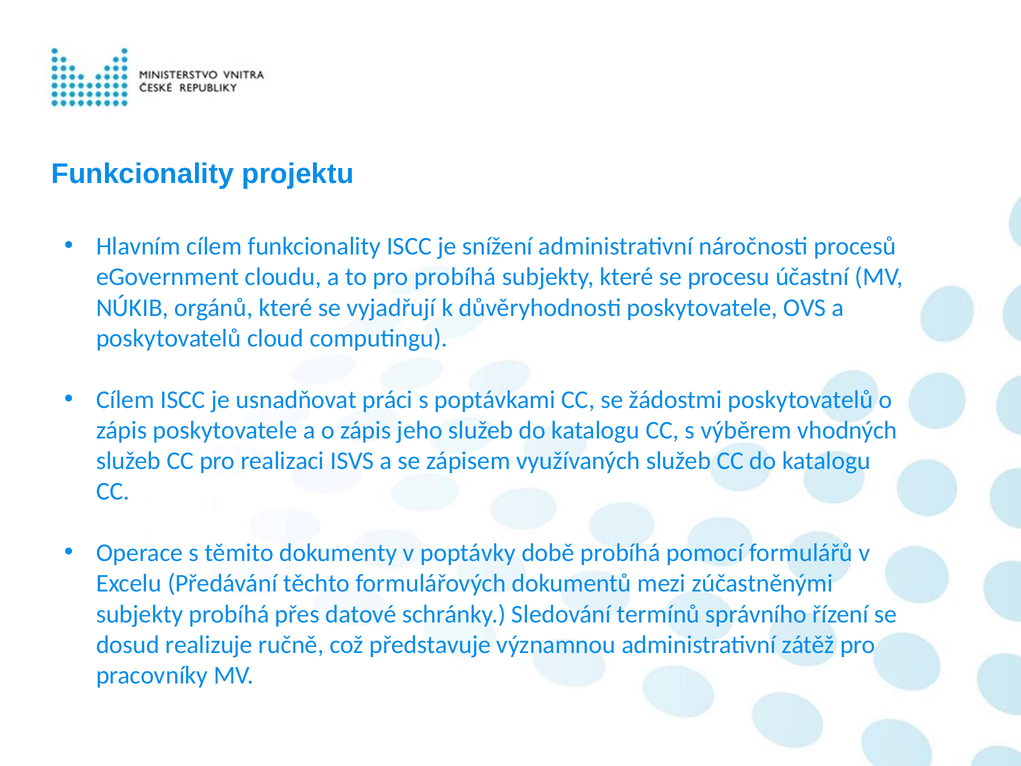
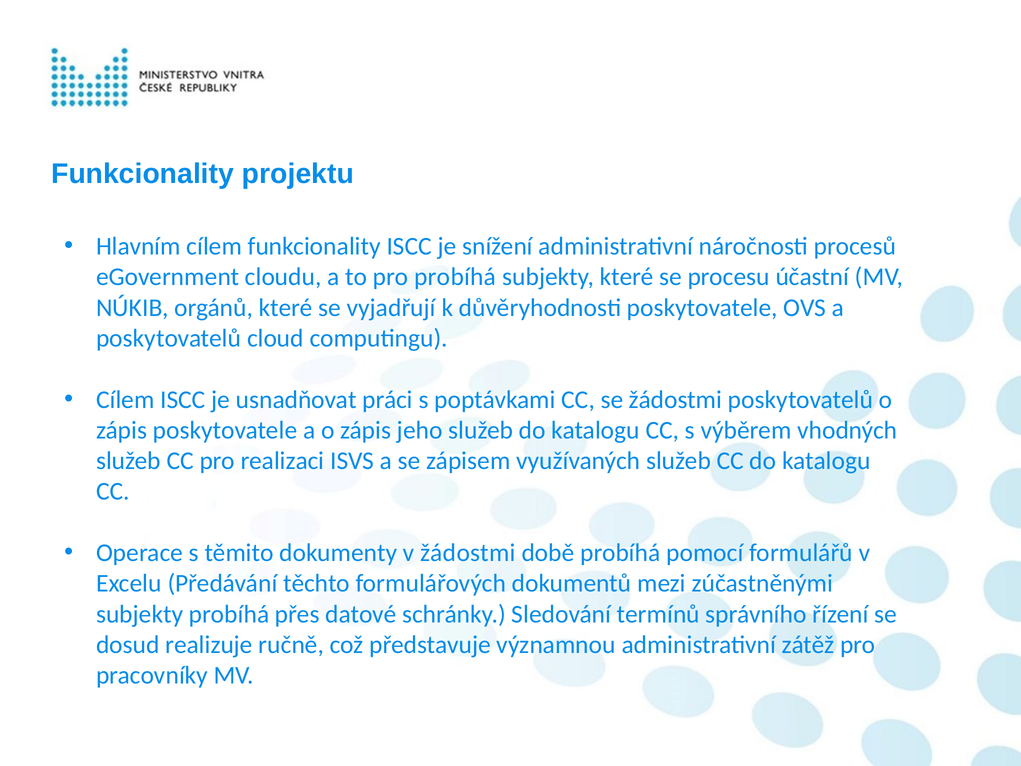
v poptávky: poptávky -> žádostmi (468, 553)
